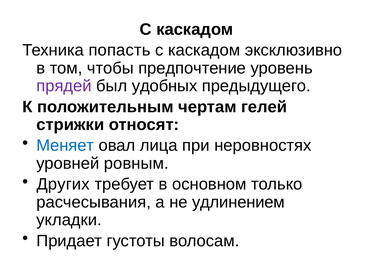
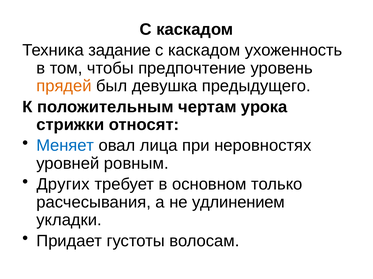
попасть: попасть -> задание (120, 50)
эксклюзивно: эксклюзивно -> ухоженность (294, 50)
прядей colour: purple -> orange (64, 86)
удобных: удобных -> девушка (165, 86)
гелей: гелей -> урока (264, 107)
